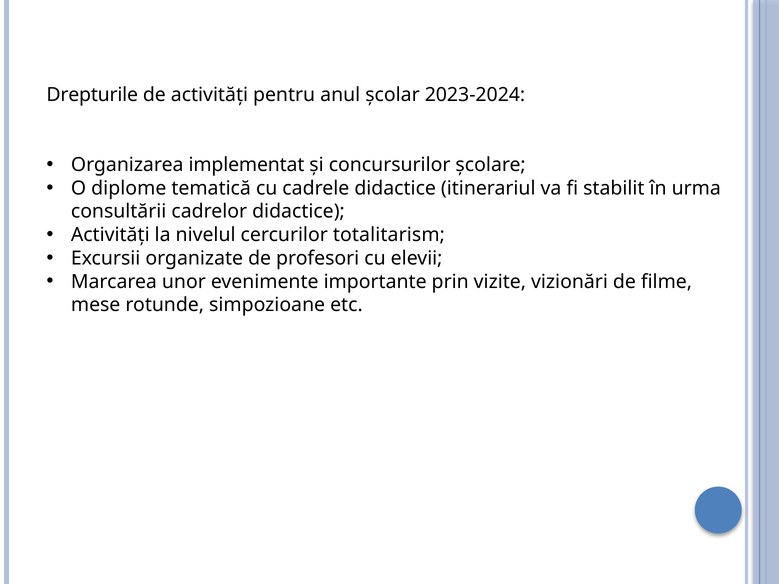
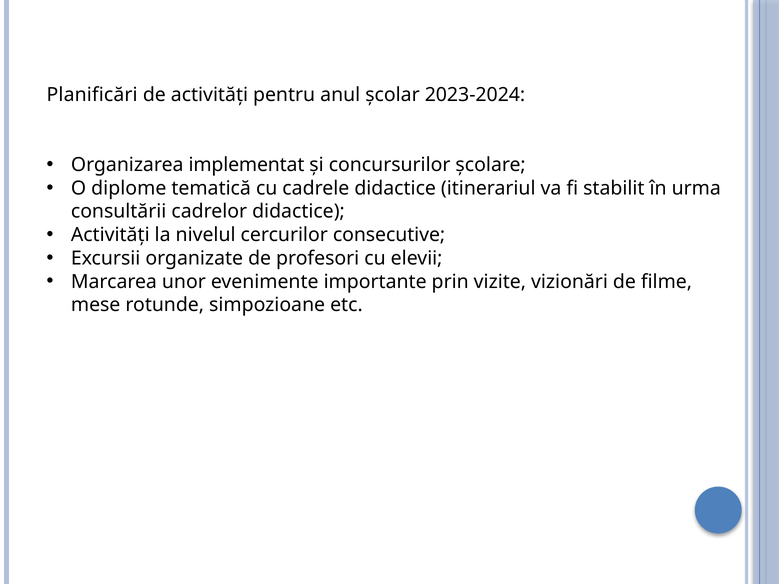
Drepturile: Drepturile -> Planificări (92, 95)
totalitarism: totalitarism -> consecutive (389, 235)
